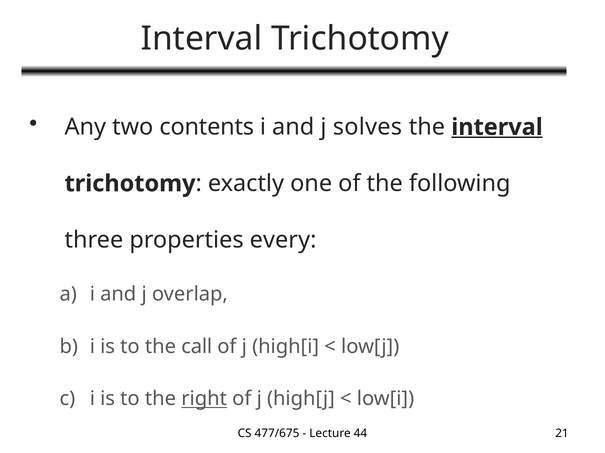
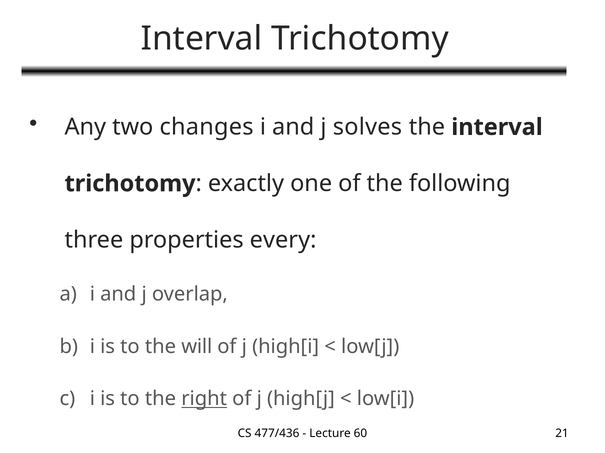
contents: contents -> changes (207, 127)
interval underline: present -> none (497, 127)
call: call -> will (197, 347)
477/675: 477/675 -> 477/436 (277, 434)
44: 44 -> 60 (360, 434)
